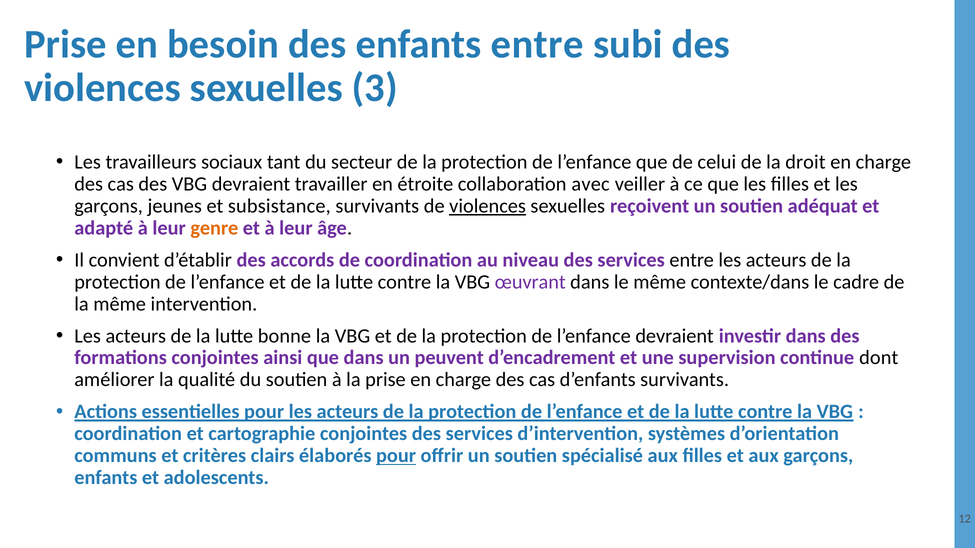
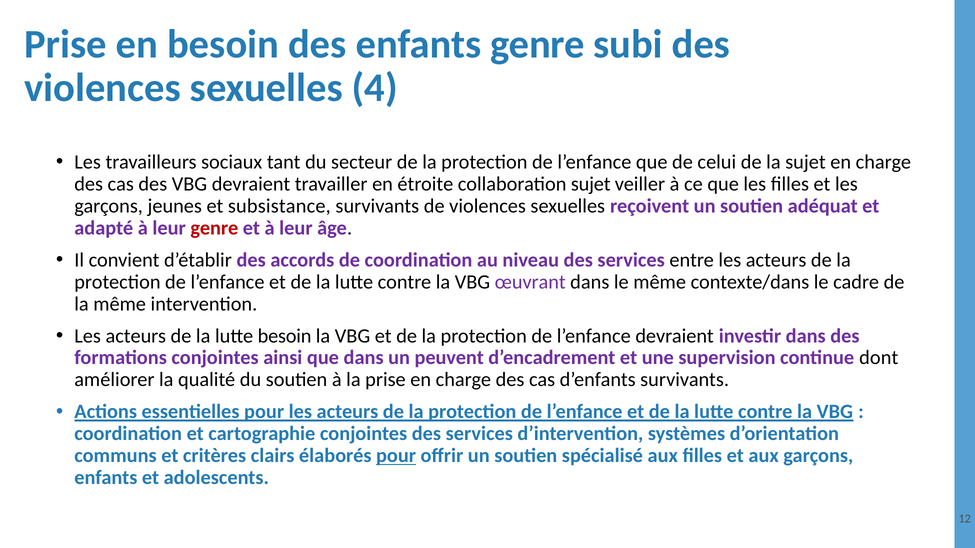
enfants entre: entre -> genre (537, 44)
3: 3 -> 4 (375, 88)
la droit: droit -> sujet (805, 162)
collaboration avec: avec -> sujet (591, 184)
violences underline: present -> none (488, 206)
genre colour: orange -> red (214, 228)
lutte bonne: bonne -> besoin (285, 336)
